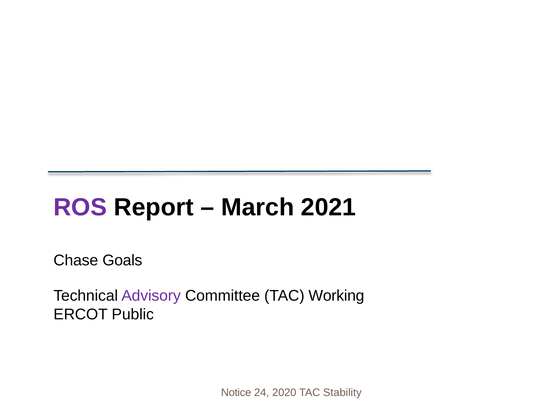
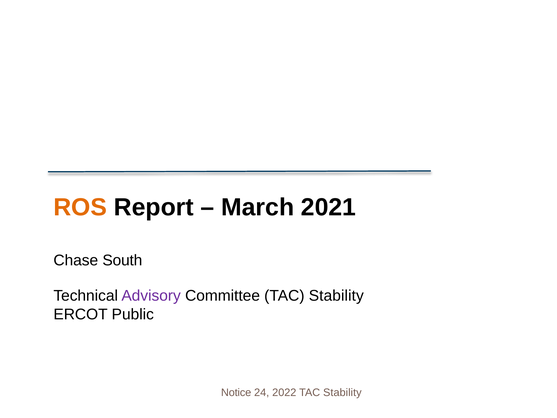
ROS colour: purple -> orange (80, 207)
Goals: Goals -> South (122, 260)
Committee TAC Working: Working -> Stability (336, 296)
2020: 2020 -> 2022 (284, 392)
